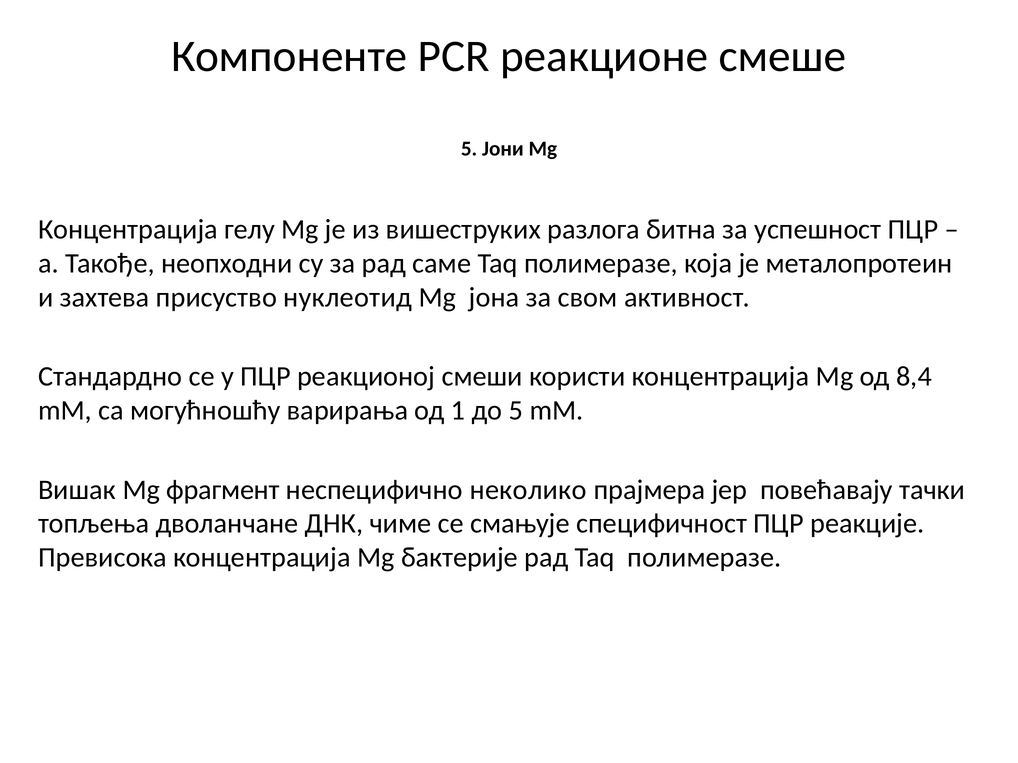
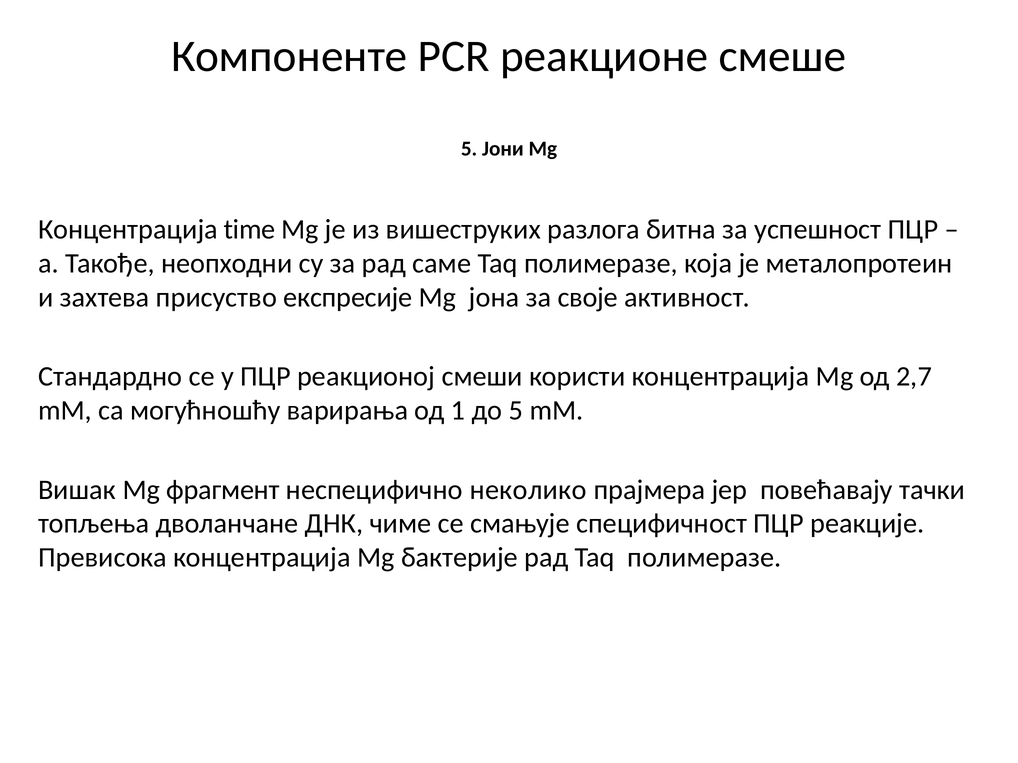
гелу: гелу -> time (250, 229)
нуклеотид: нуклеотид -> експресије (348, 297)
свом: свом -> своје (588, 297)
8,4: 8,4 -> 2,7 (914, 377)
